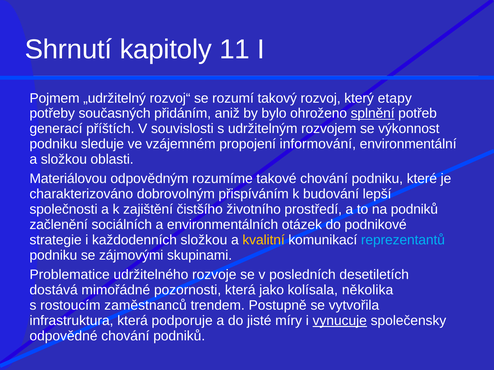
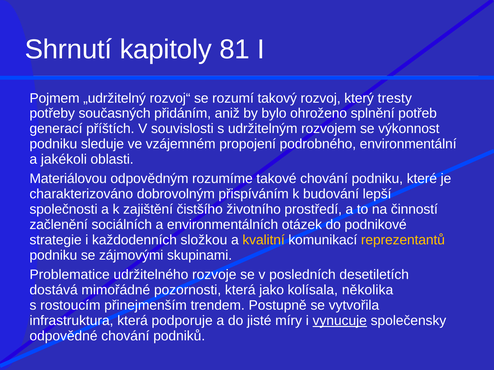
11: 11 -> 81 (235, 49)
etapy: etapy -> tresty (395, 98)
splnění underline: present -> none (373, 114)
informování: informování -> podrobného (318, 144)
a složkou: složkou -> jakékoli (64, 160)
na podniků: podniků -> činností (414, 210)
reprezentantů colour: light blue -> yellow (403, 240)
zaměstnanců: zaměstnanců -> přinejmenším (146, 306)
